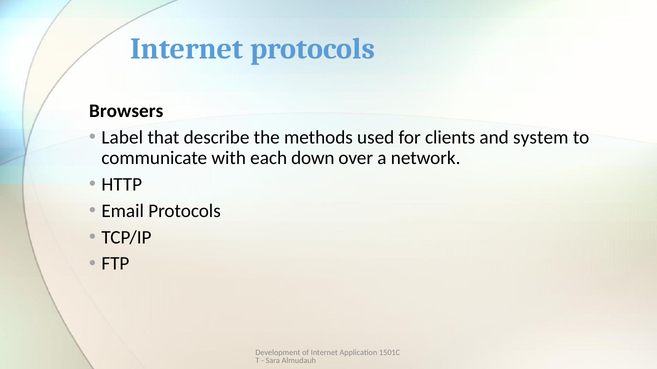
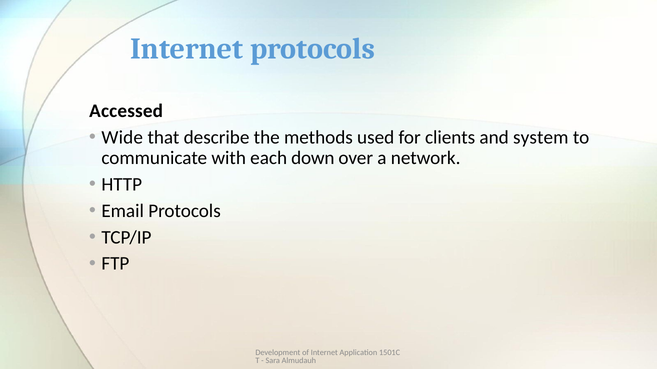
Browsers: Browsers -> Accessed (126, 111)
Label: Label -> Wide (122, 138)
